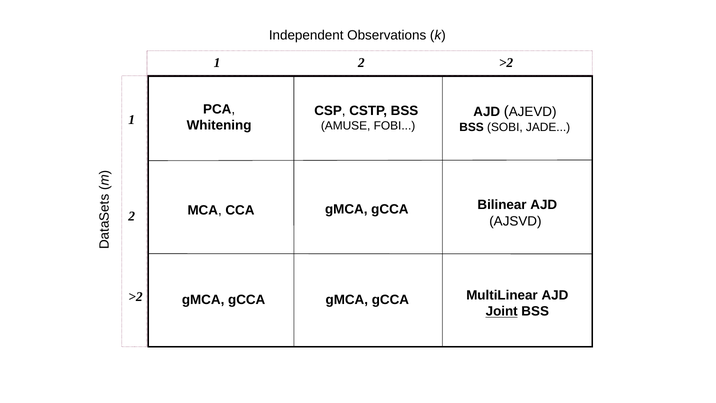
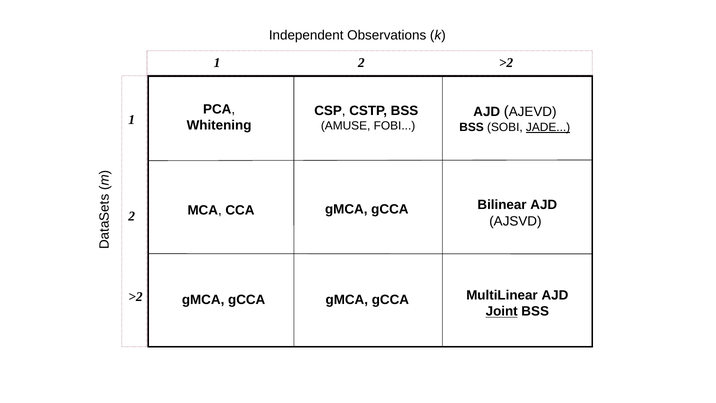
JADE underline: none -> present (548, 127)
